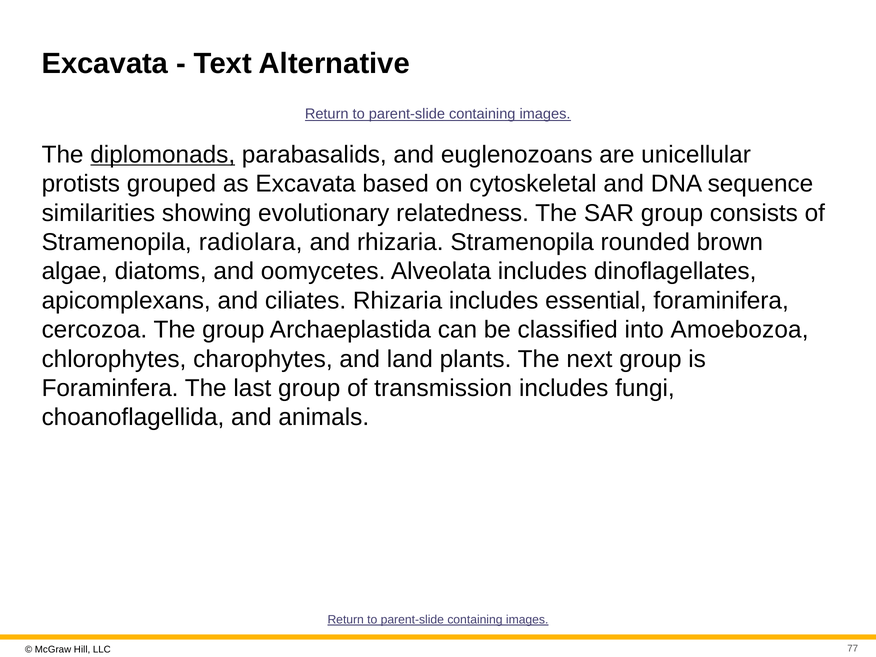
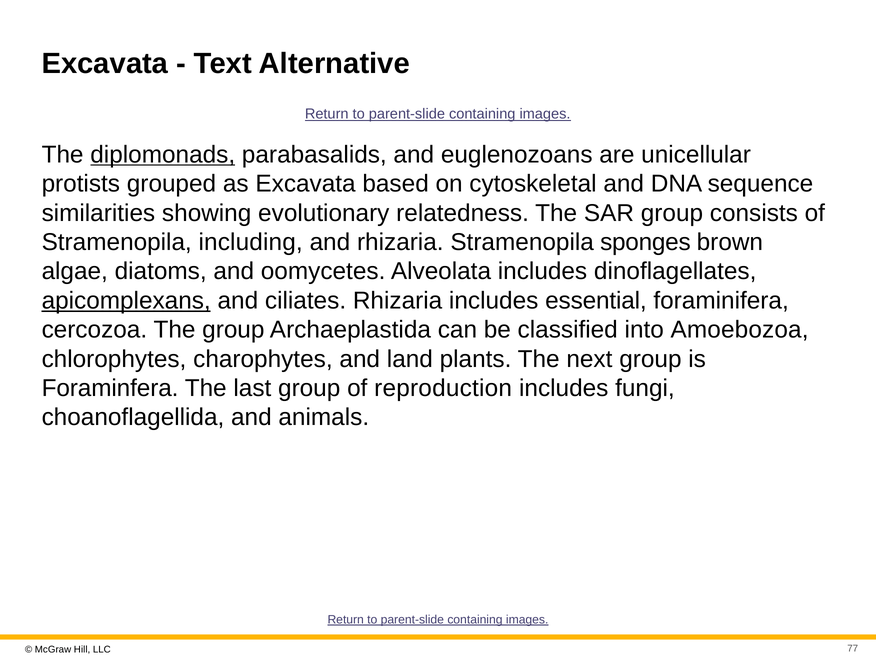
radiolara: radiolara -> including (251, 242)
rounded: rounded -> sponges (645, 242)
apicomplexans underline: none -> present (126, 301)
transmission: transmission -> reproduction (443, 388)
